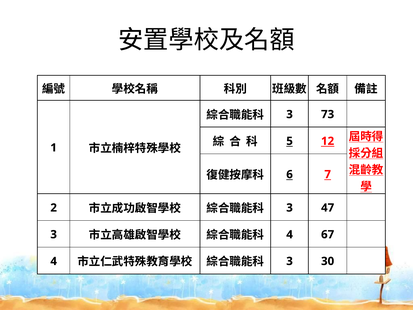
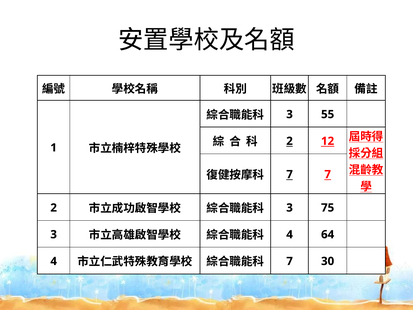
73: 73 -> 55 (328, 114)
5: 5 -> 2 (290, 141)
6: 6 -> 7 (290, 174)
47: 47 -> 75 (328, 208)
67: 67 -> 64 (328, 234)
3: 3 -> 7 (290, 261)
